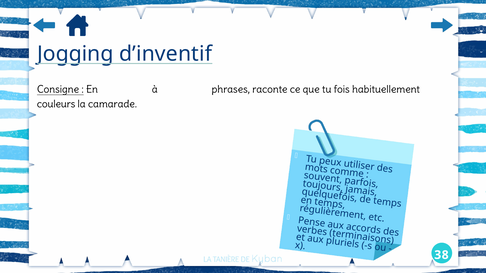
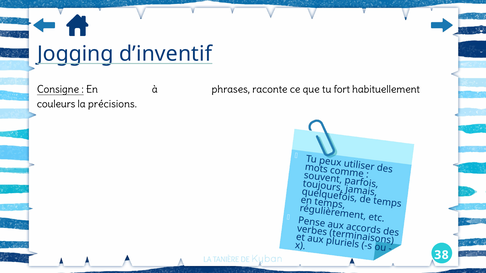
fois: fois -> fort (342, 90)
camarade: camarade -> précisions (112, 104)
